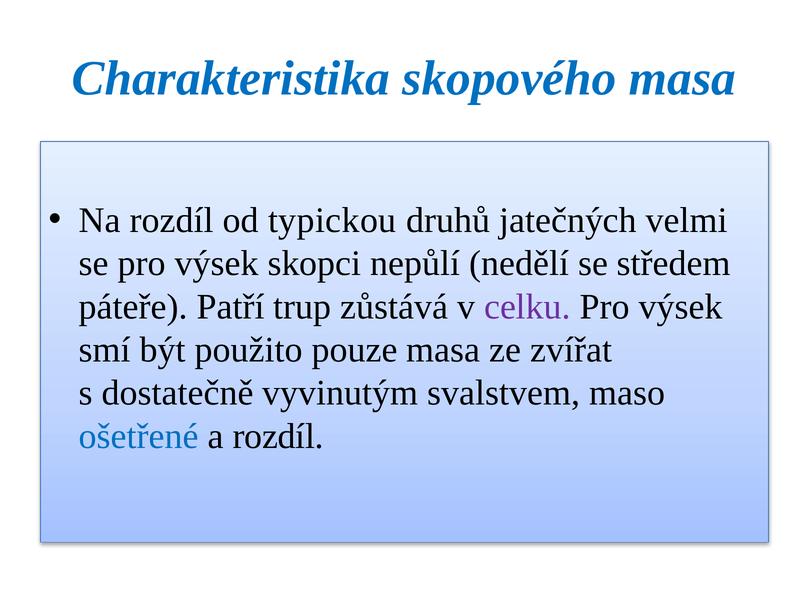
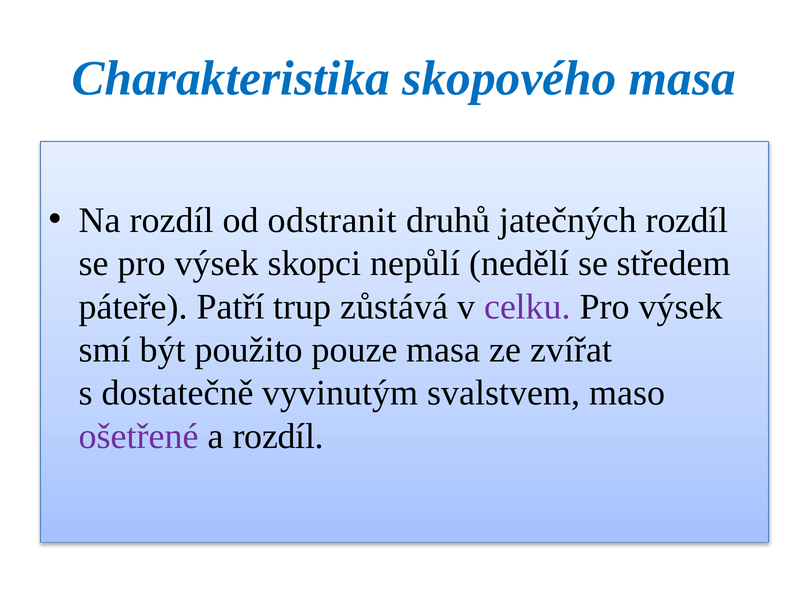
typickou: typickou -> odstranit (332, 220)
jatečných velmi: velmi -> rozdíl (687, 220)
ošetřené colour: blue -> purple (139, 436)
